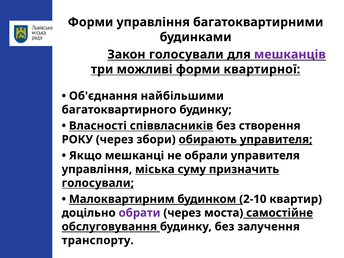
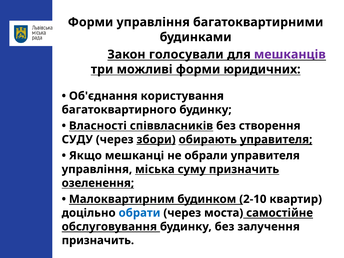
квартирної: квартирної -> юридичних (262, 69)
найбільшими: найбільшими -> користування (182, 96)
РОКУ: РОКУ -> СУДУ (77, 140)
збори underline: none -> present (156, 140)
голосували: голосували -> озеленення (98, 183)
обрати colour: purple -> blue (139, 213)
транспорту: транспорту -> призначить (98, 240)
